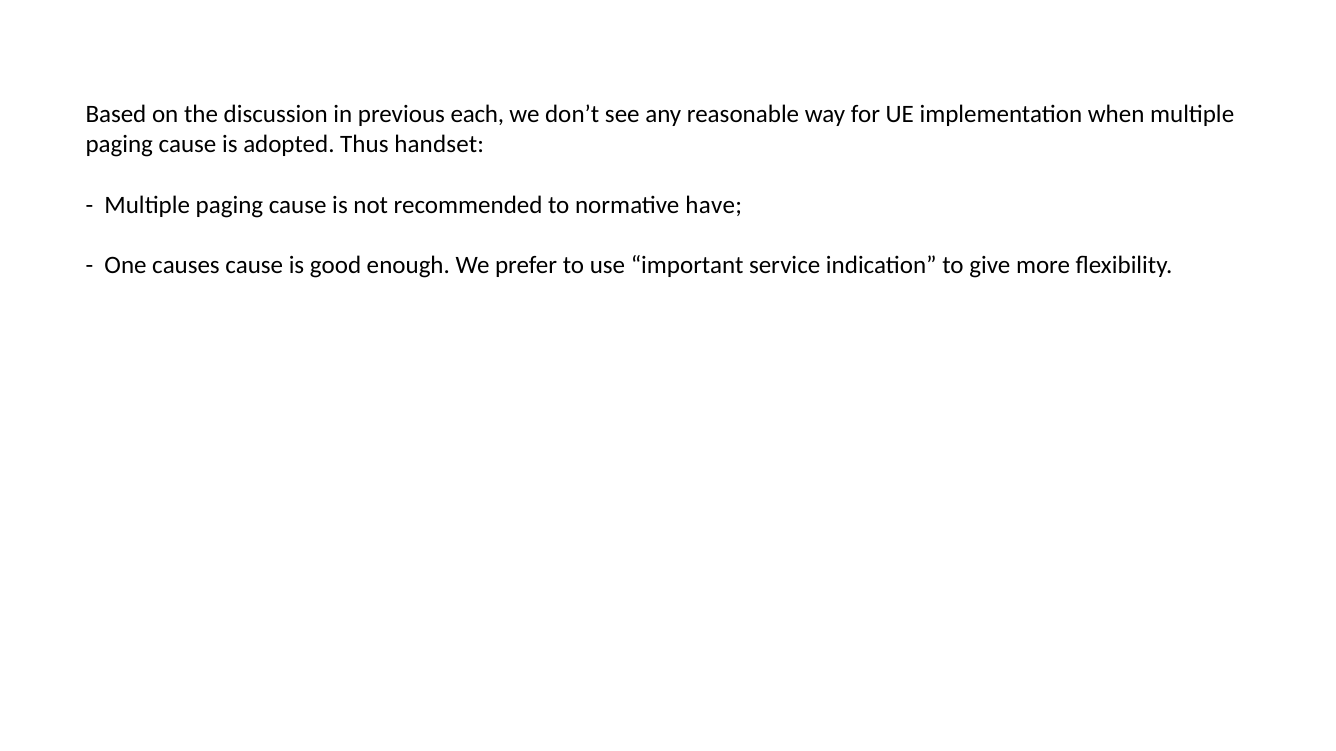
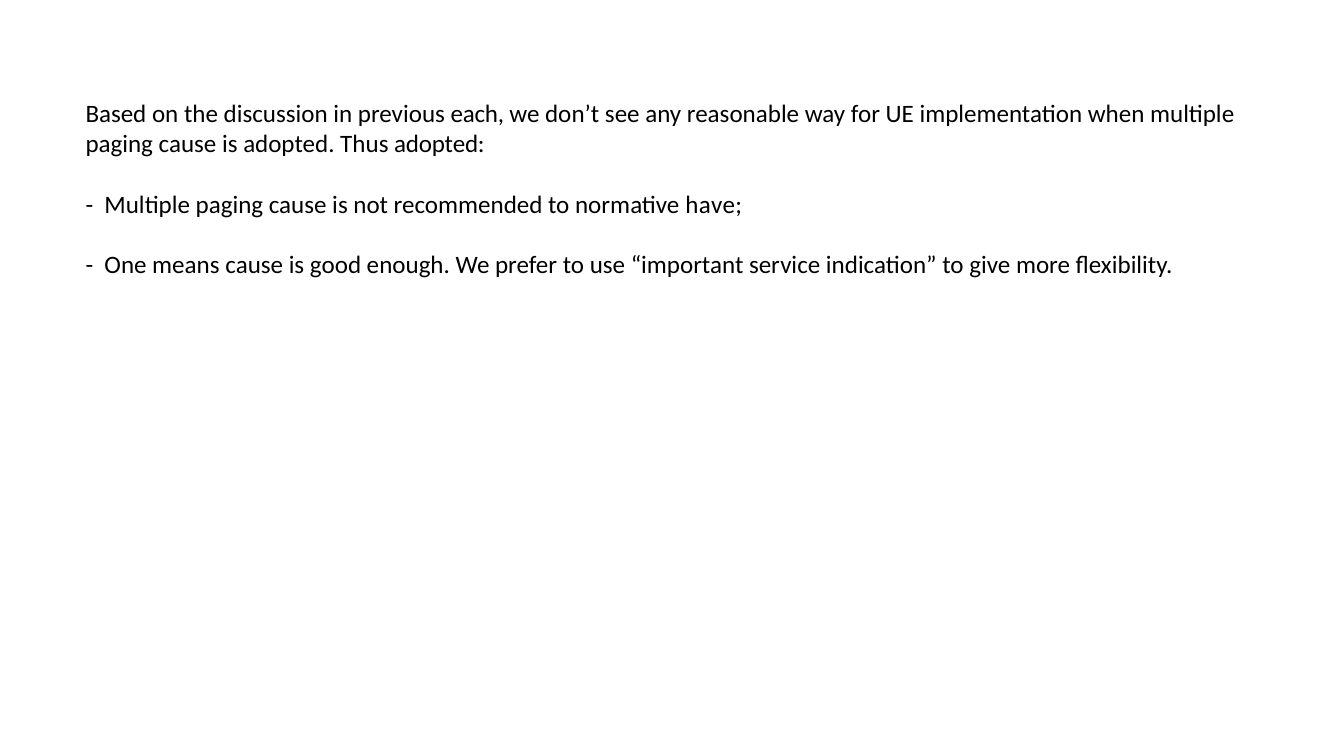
Thus handset: handset -> adopted (439, 145)
causes: causes -> means (186, 265)
